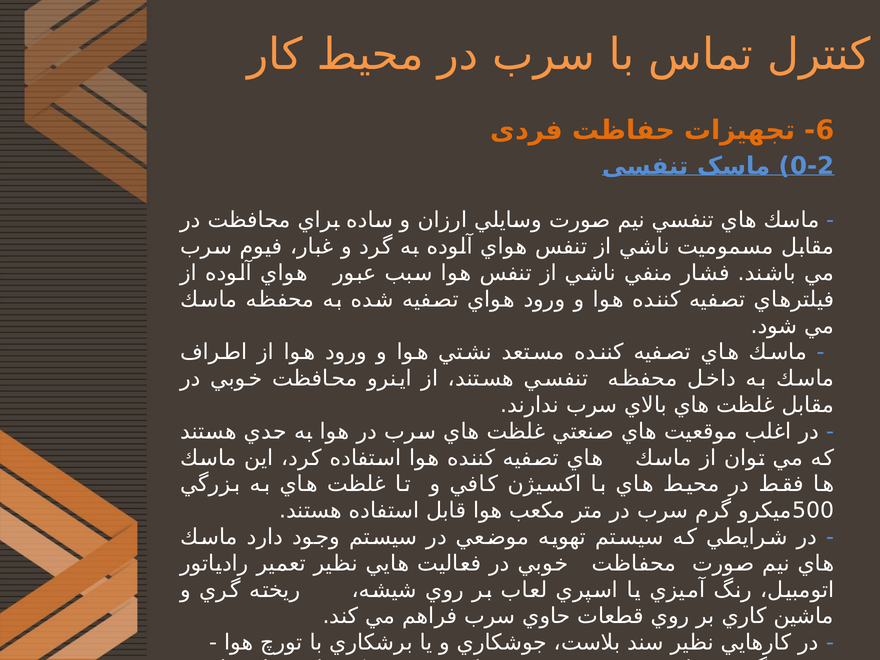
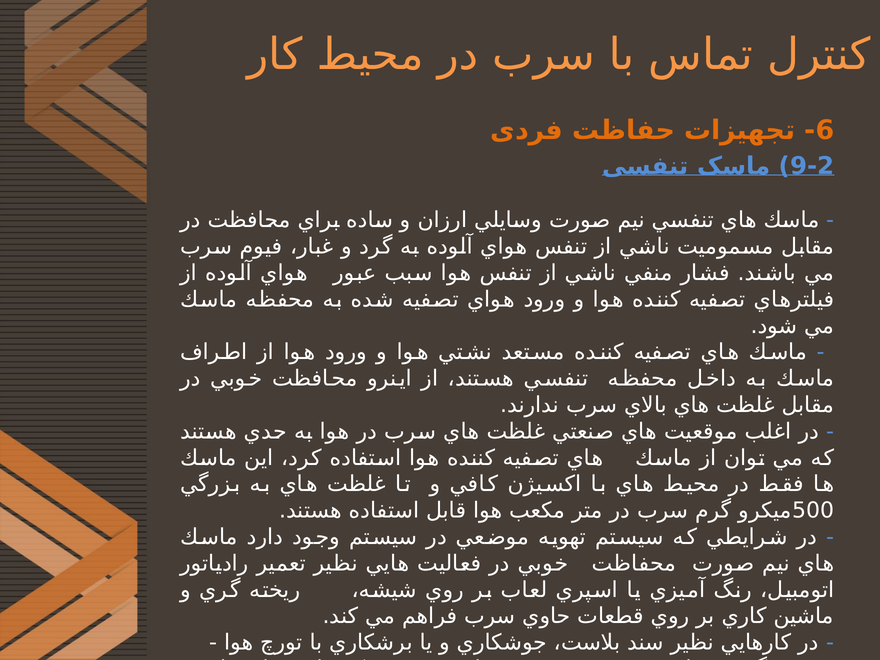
0-2: 0-2 -> 9-2 (812, 166)
